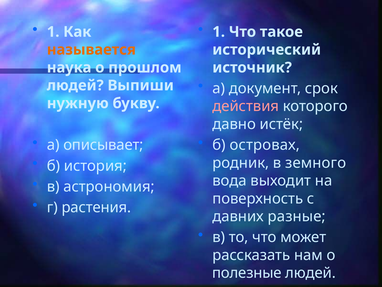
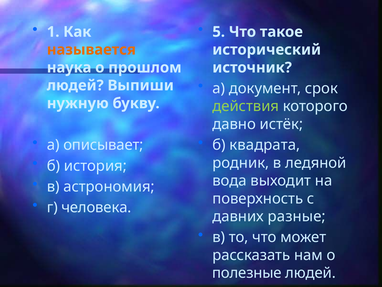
1: 1 -> 5 (219, 32)
действия colour: pink -> light green (246, 106)
островах: островах -> квадрата (265, 145)
земного: земного -> ледяной (316, 163)
растения: растения -> человека (96, 207)
